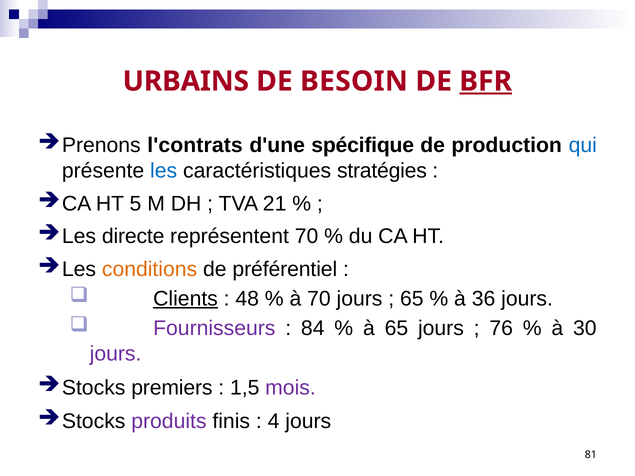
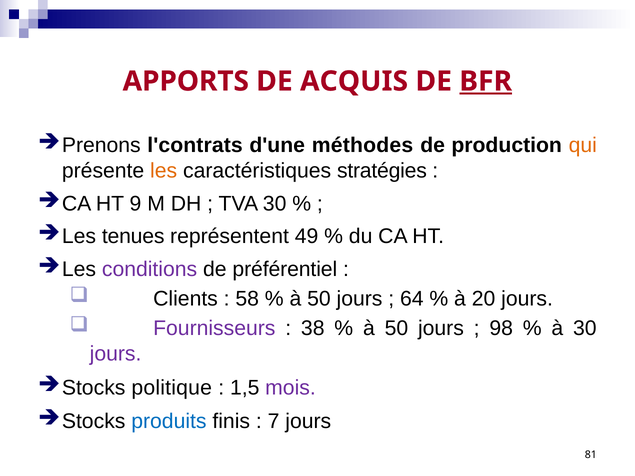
URBAINS: URBAINS -> APPORTS (186, 81)
BESOIN: BESOIN -> ACQUIS (354, 81)
spécifique: spécifique -> méthodes (363, 145)
qui colour: blue -> orange (583, 145)
les colour: blue -> orange (164, 171)
5: 5 -> 9 (136, 204)
TVA 21: 21 -> 30 (275, 204)
directe: directe -> tenues (133, 236)
représentent 70: 70 -> 49 (307, 236)
conditions colour: orange -> purple (150, 269)
Clients underline: present -> none (186, 299)
48: 48 -> 58 (247, 299)
70: 70 -> 50 (319, 299)
65: 65 -> 64 (412, 299)
36: 36 -> 20 (484, 299)
84: 84 -> 38 (313, 329)
65: 65 -> 50 (396, 329)
76: 76 -> 98 (501, 329)
premiers: premiers -> politique (172, 388)
produits colour: purple -> blue (169, 422)
4: 4 -> 7 (274, 422)
